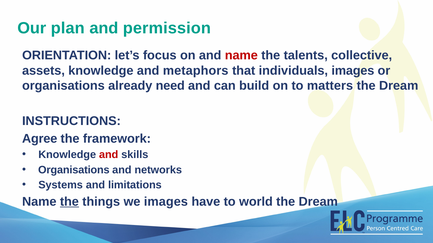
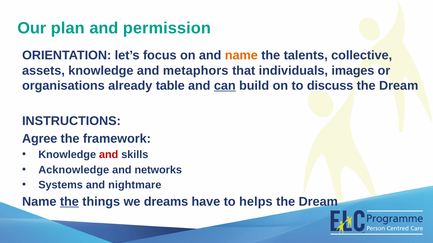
name colour: red -> orange (241, 56)
need: need -> table (170, 86)
can underline: none -> present (225, 86)
matters: matters -> discuss (330, 86)
Organisations: Organisations -> Acknowledge (74, 170)
limitations: limitations -> nightmare (135, 185)
we images: images -> dreams (166, 202)
world: world -> helps (256, 202)
